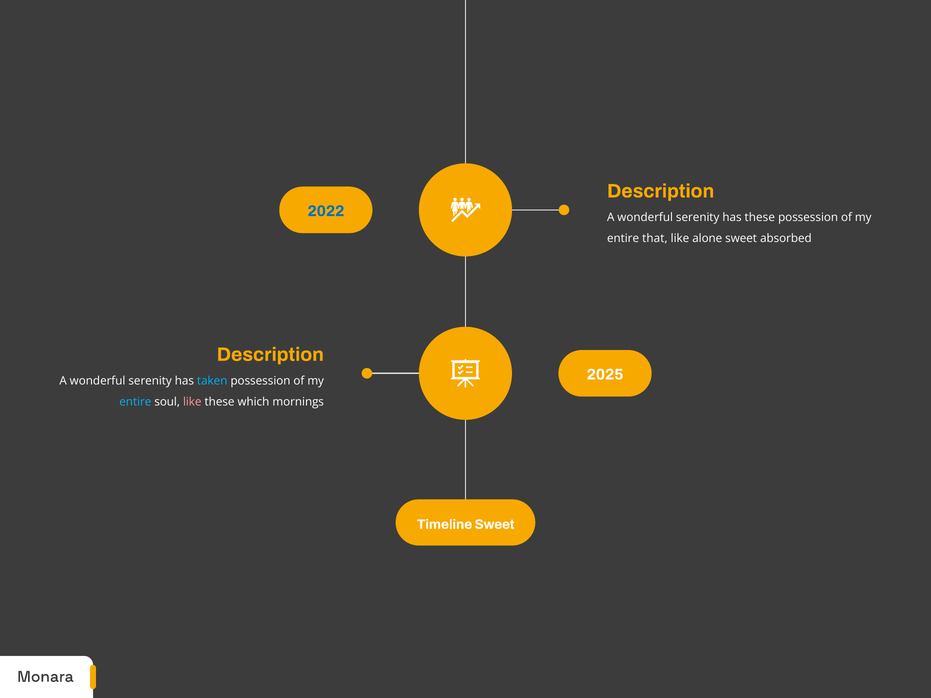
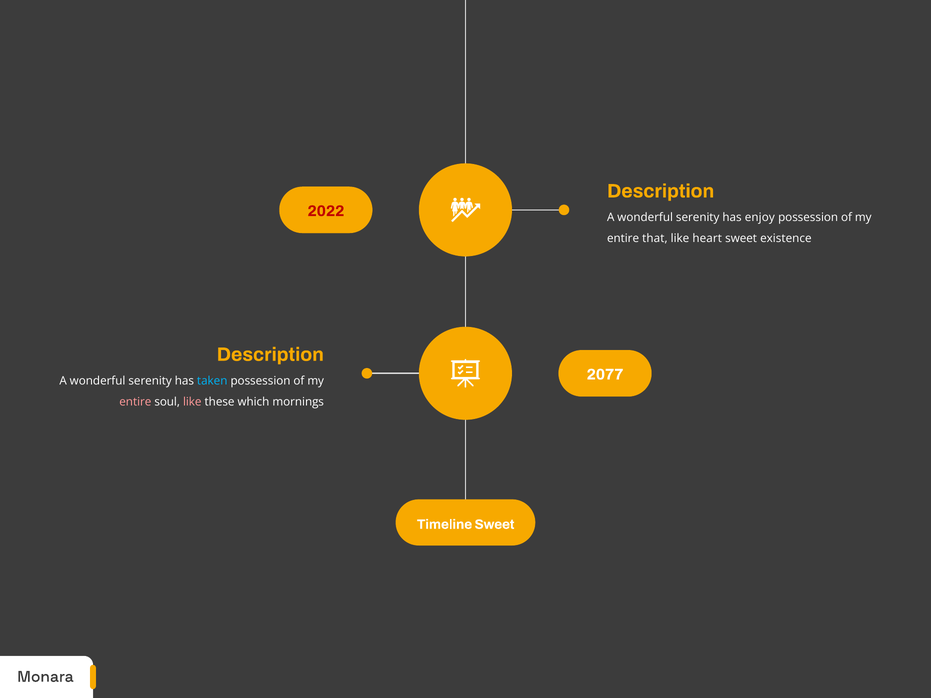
2022 colour: blue -> red (326, 211)
has these: these -> enjoy (760, 218)
alone: alone -> heart (707, 239)
absorbed: absorbed -> existence (786, 239)
2025: 2025 -> 2077 (605, 375)
entire colour: light blue -> pink (135, 402)
